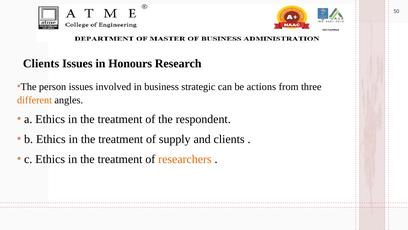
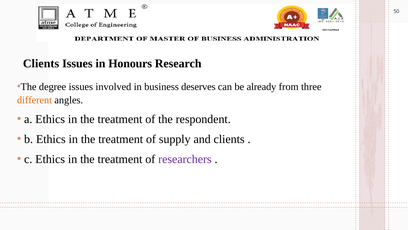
person: person -> degree (53, 86)
strategic: strategic -> deserves (198, 86)
actions: actions -> already (261, 86)
researchers colour: orange -> purple (185, 159)
